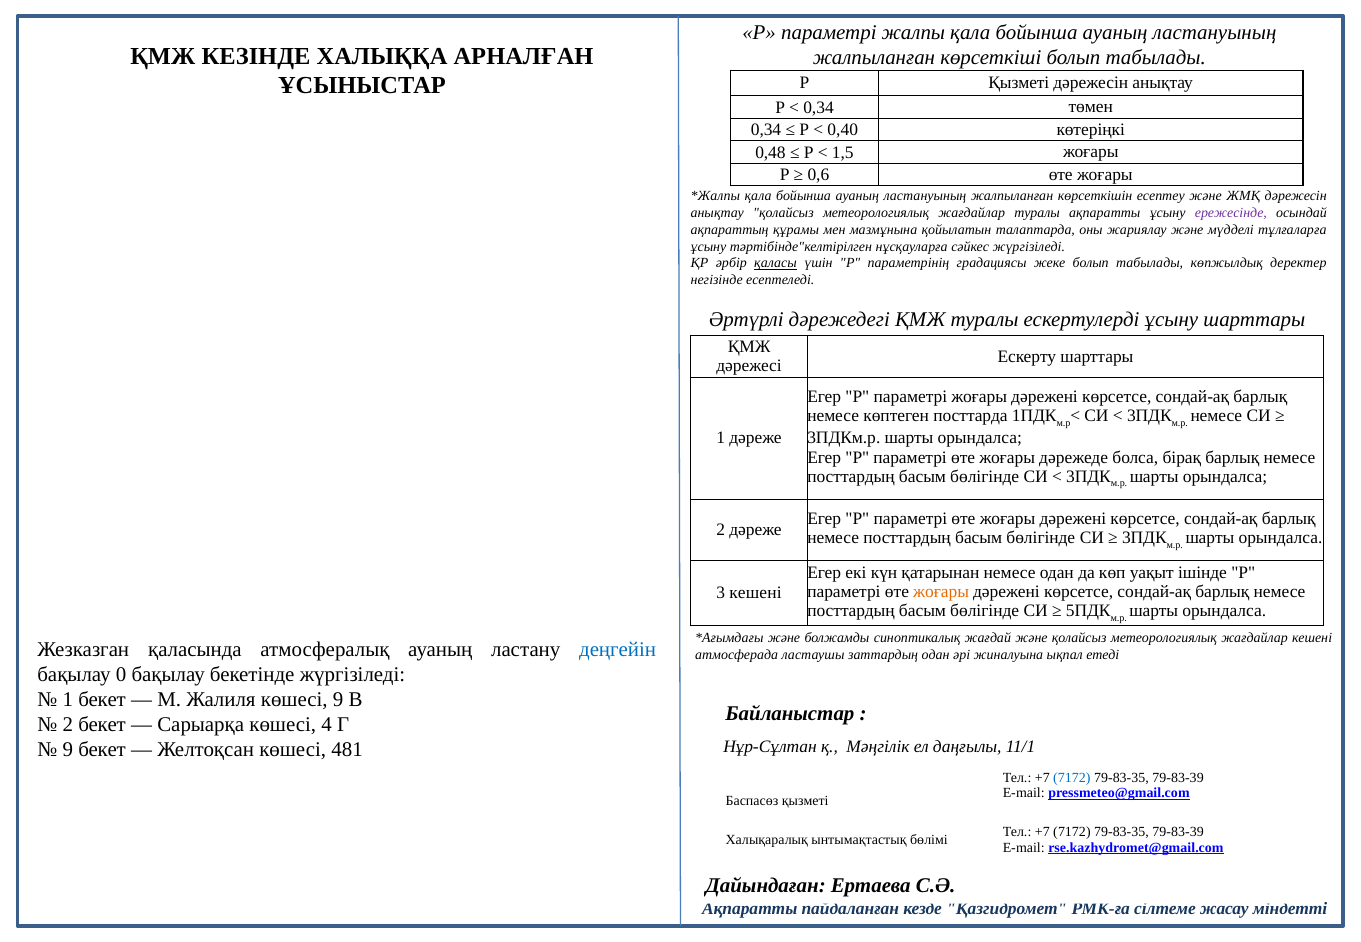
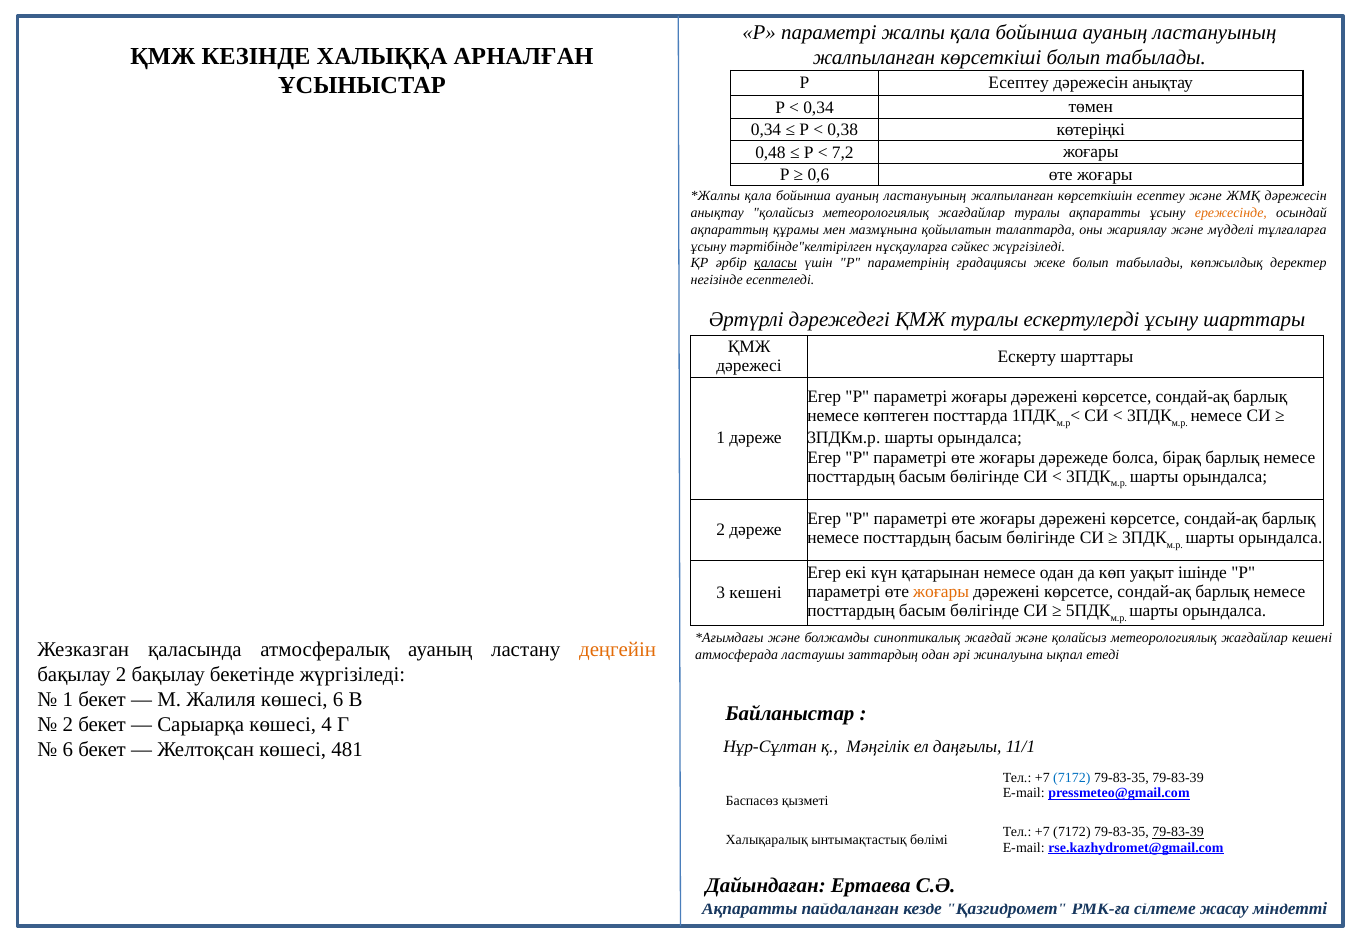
Р Қызметі: Қызметі -> Есептеу (1019, 83)
0,40: 0,40 -> 0,38 (843, 130)
1,5: 1,5 -> 7,2 (843, 153)
ережесінде colour: purple -> orange (1231, 213)
деңгейін colour: blue -> orange (618, 650)
бақылау 0: 0 -> 2 (121, 675)
көшесі 9: 9 -> 6 (338, 700)
9: 9 -> 6 (68, 750)
79-83-39 underline: none -> present (1178, 832)
